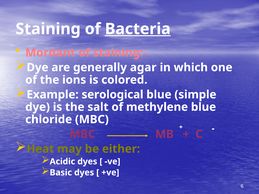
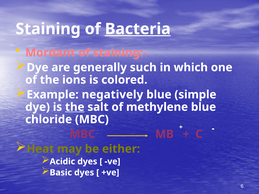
agar: agar -> such (143, 68)
serological: serological -> negatively (112, 95)
the underline: none -> present (75, 107)
